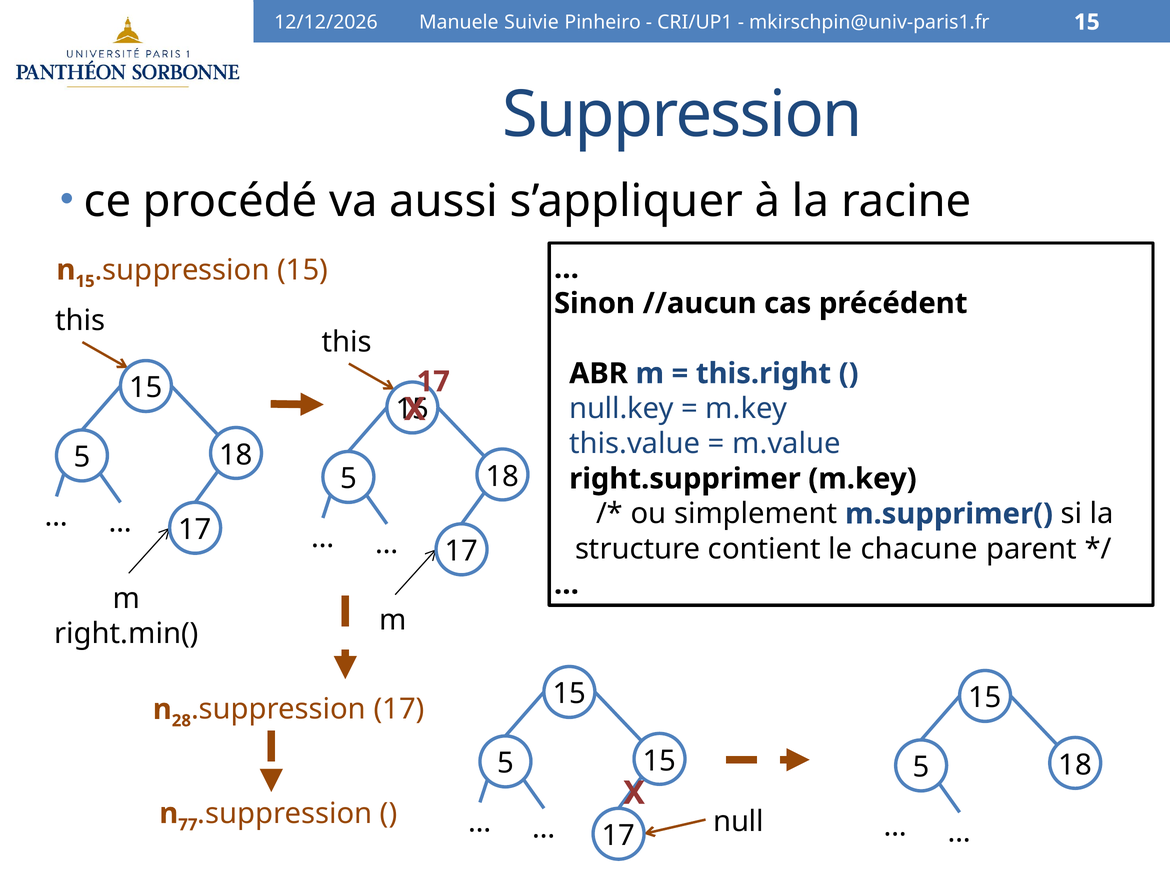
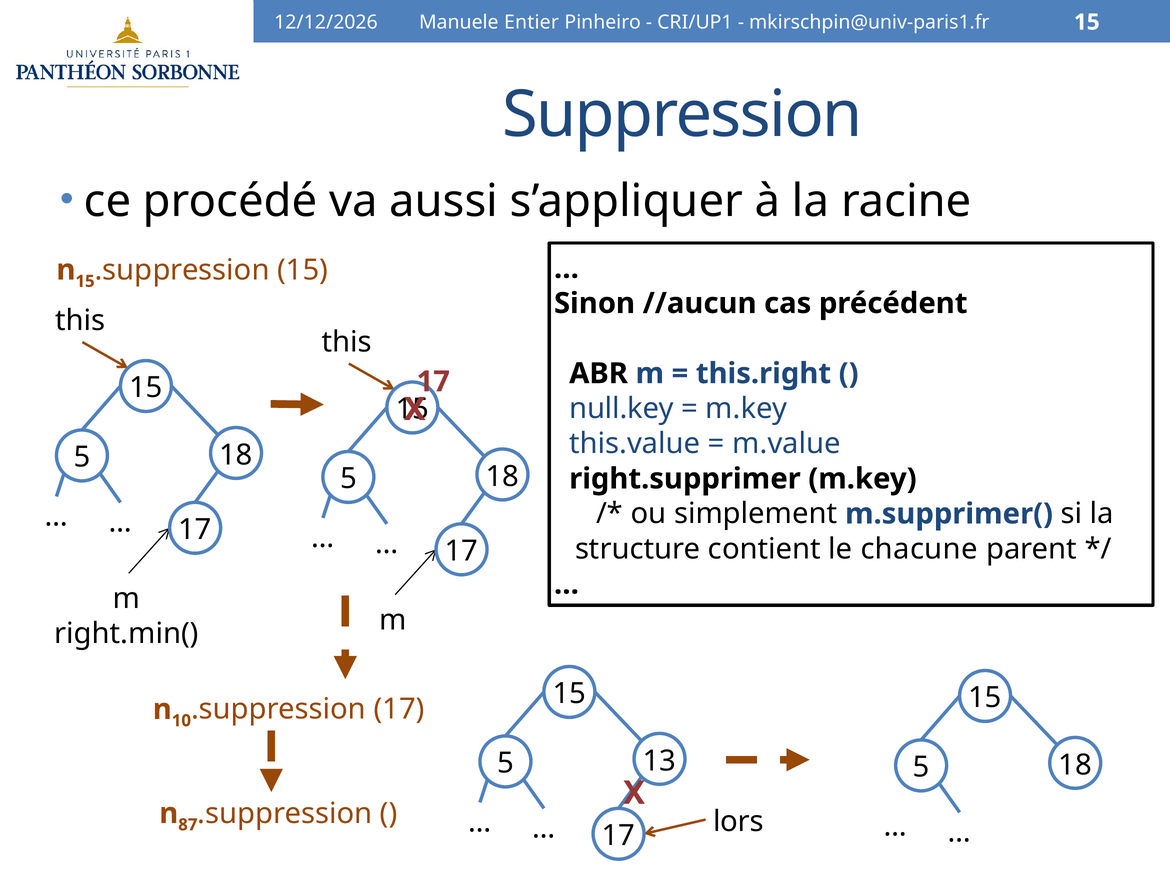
Suivie: Suivie -> Entier (531, 22)
28: 28 -> 10 (181, 721)
5 15: 15 -> 13 (660, 761)
77: 77 -> 87 (188, 825)
null: null -> lors (738, 822)
